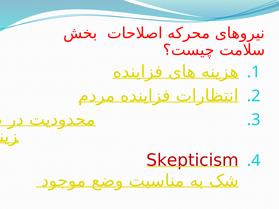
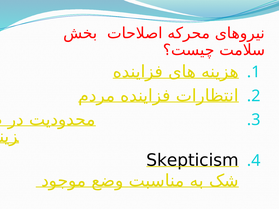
Skepticism colour: red -> black (193, 160)
